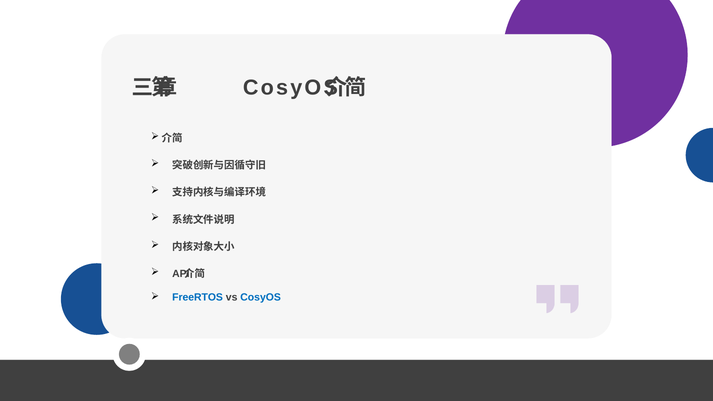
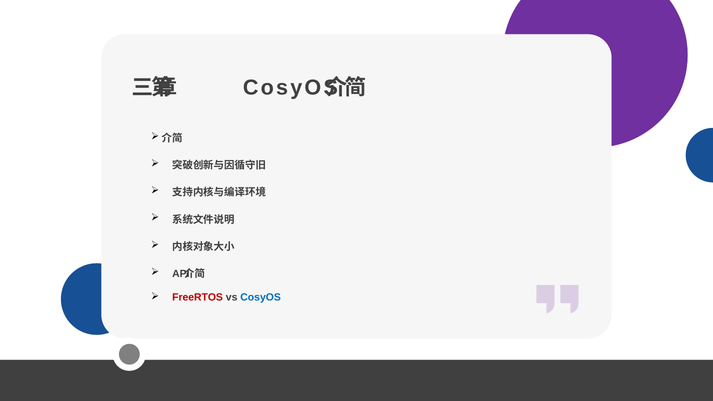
FreeRTOS colour: blue -> red (198, 297)
